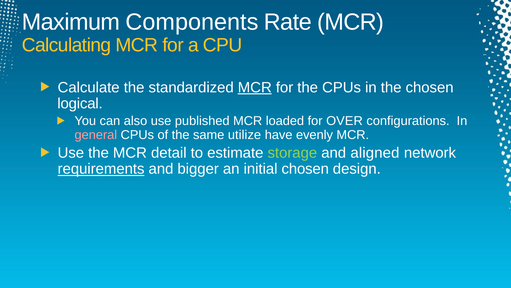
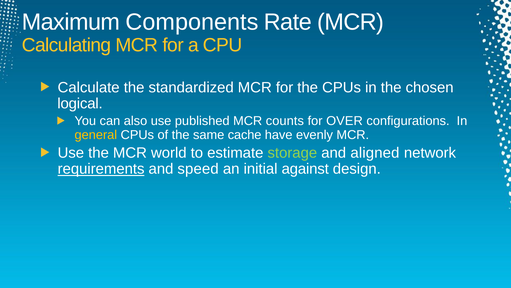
MCR underline: present -> none (255, 87)
loaded: loaded -> counts (285, 121)
general colour: pink -> yellow (96, 135)
utilize: utilize -> cache (245, 135)
detail: detail -> world (169, 153)
bigger: bigger -> speed (198, 169)
initial chosen: chosen -> against (305, 169)
